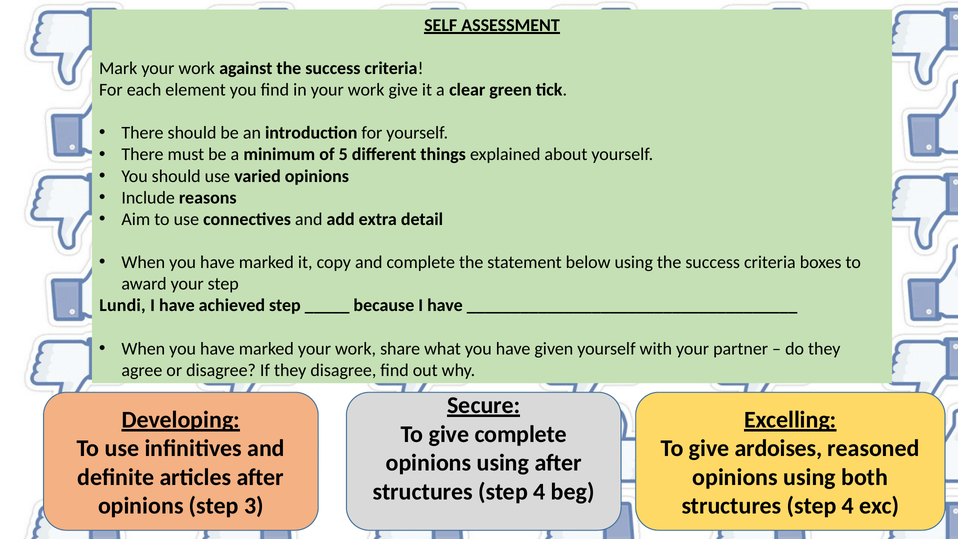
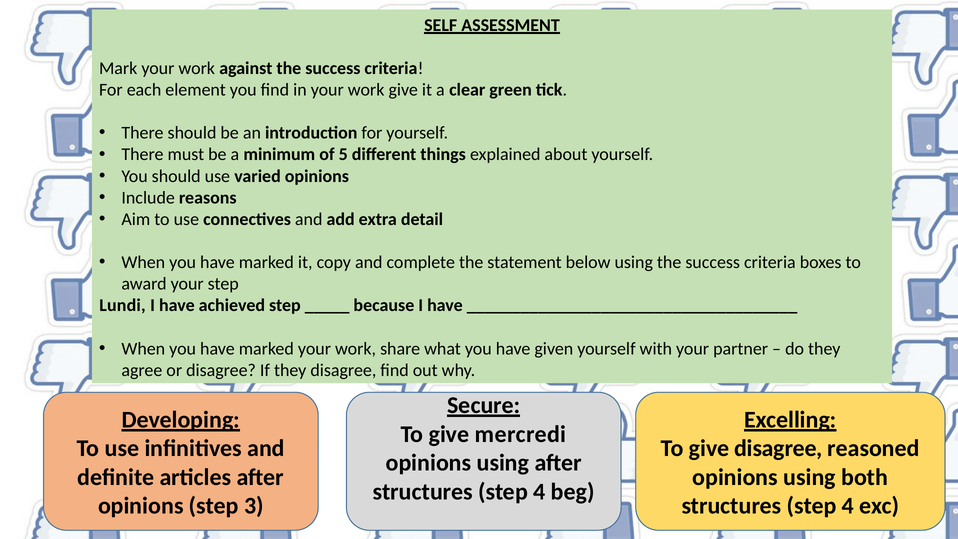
give complete: complete -> mercredi (520, 434)
give ardoises: ardoises -> disagree (778, 448)
